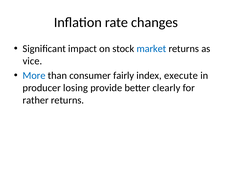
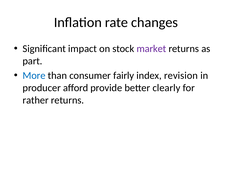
market colour: blue -> purple (151, 49)
vice: vice -> part (33, 61)
execute: execute -> revision (181, 75)
losing: losing -> afford (76, 88)
